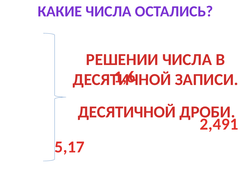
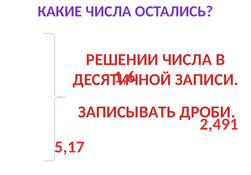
ДЕСЯТИЧНОЙ: ДЕСЯТИЧНОЙ -> ЗАПИСЫВАТЬ (127, 112)
